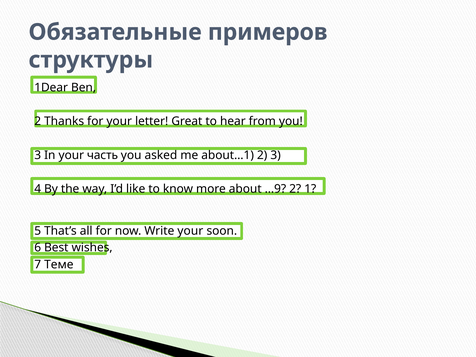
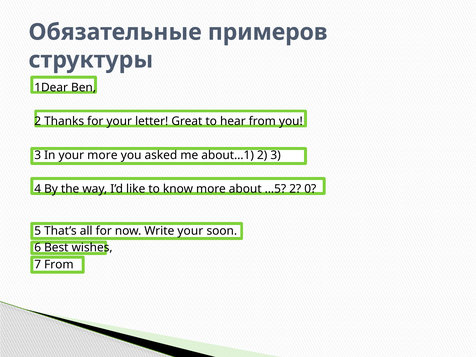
your часть: часть -> more (102, 155)
…9: …9 -> …5 (275, 189)
1: 1 -> 0 (310, 189)
7 Теме: Теме -> From (59, 265)
